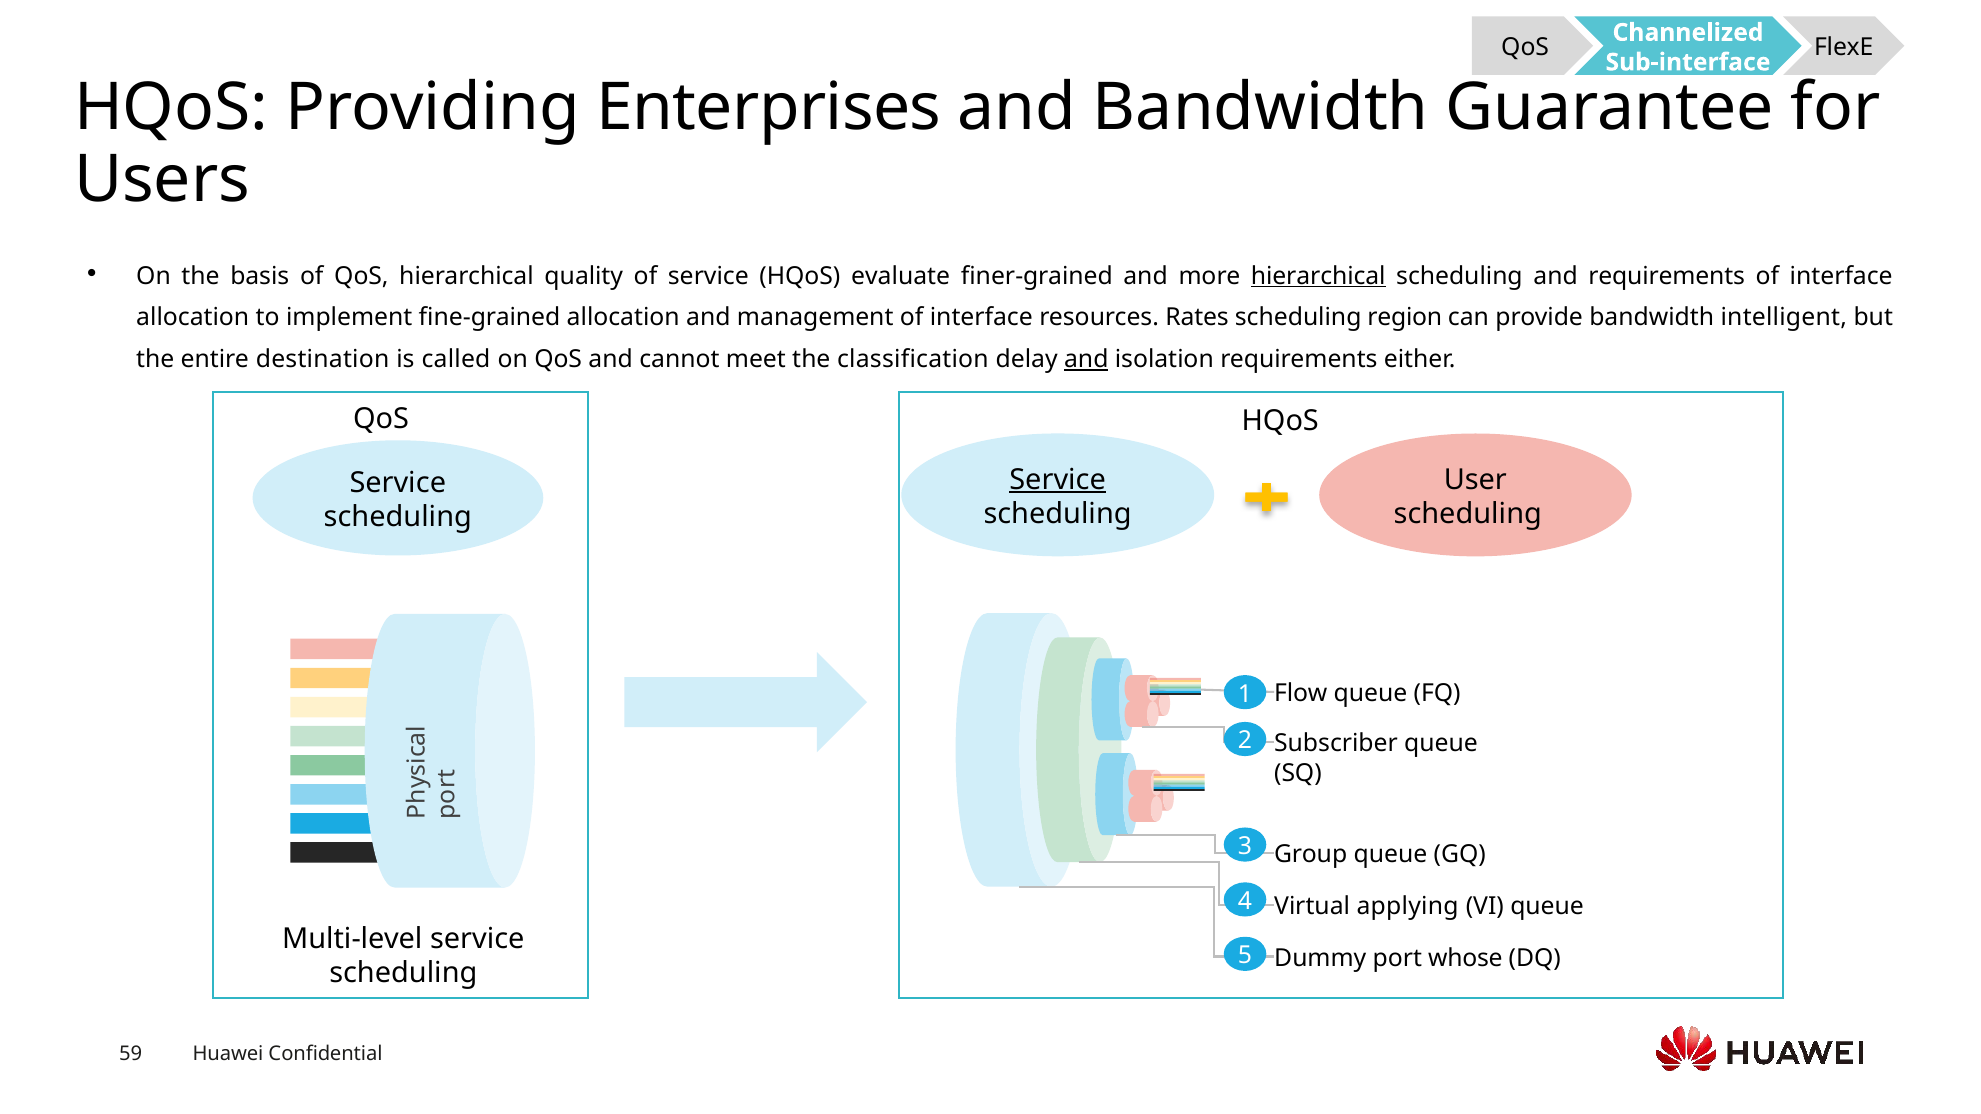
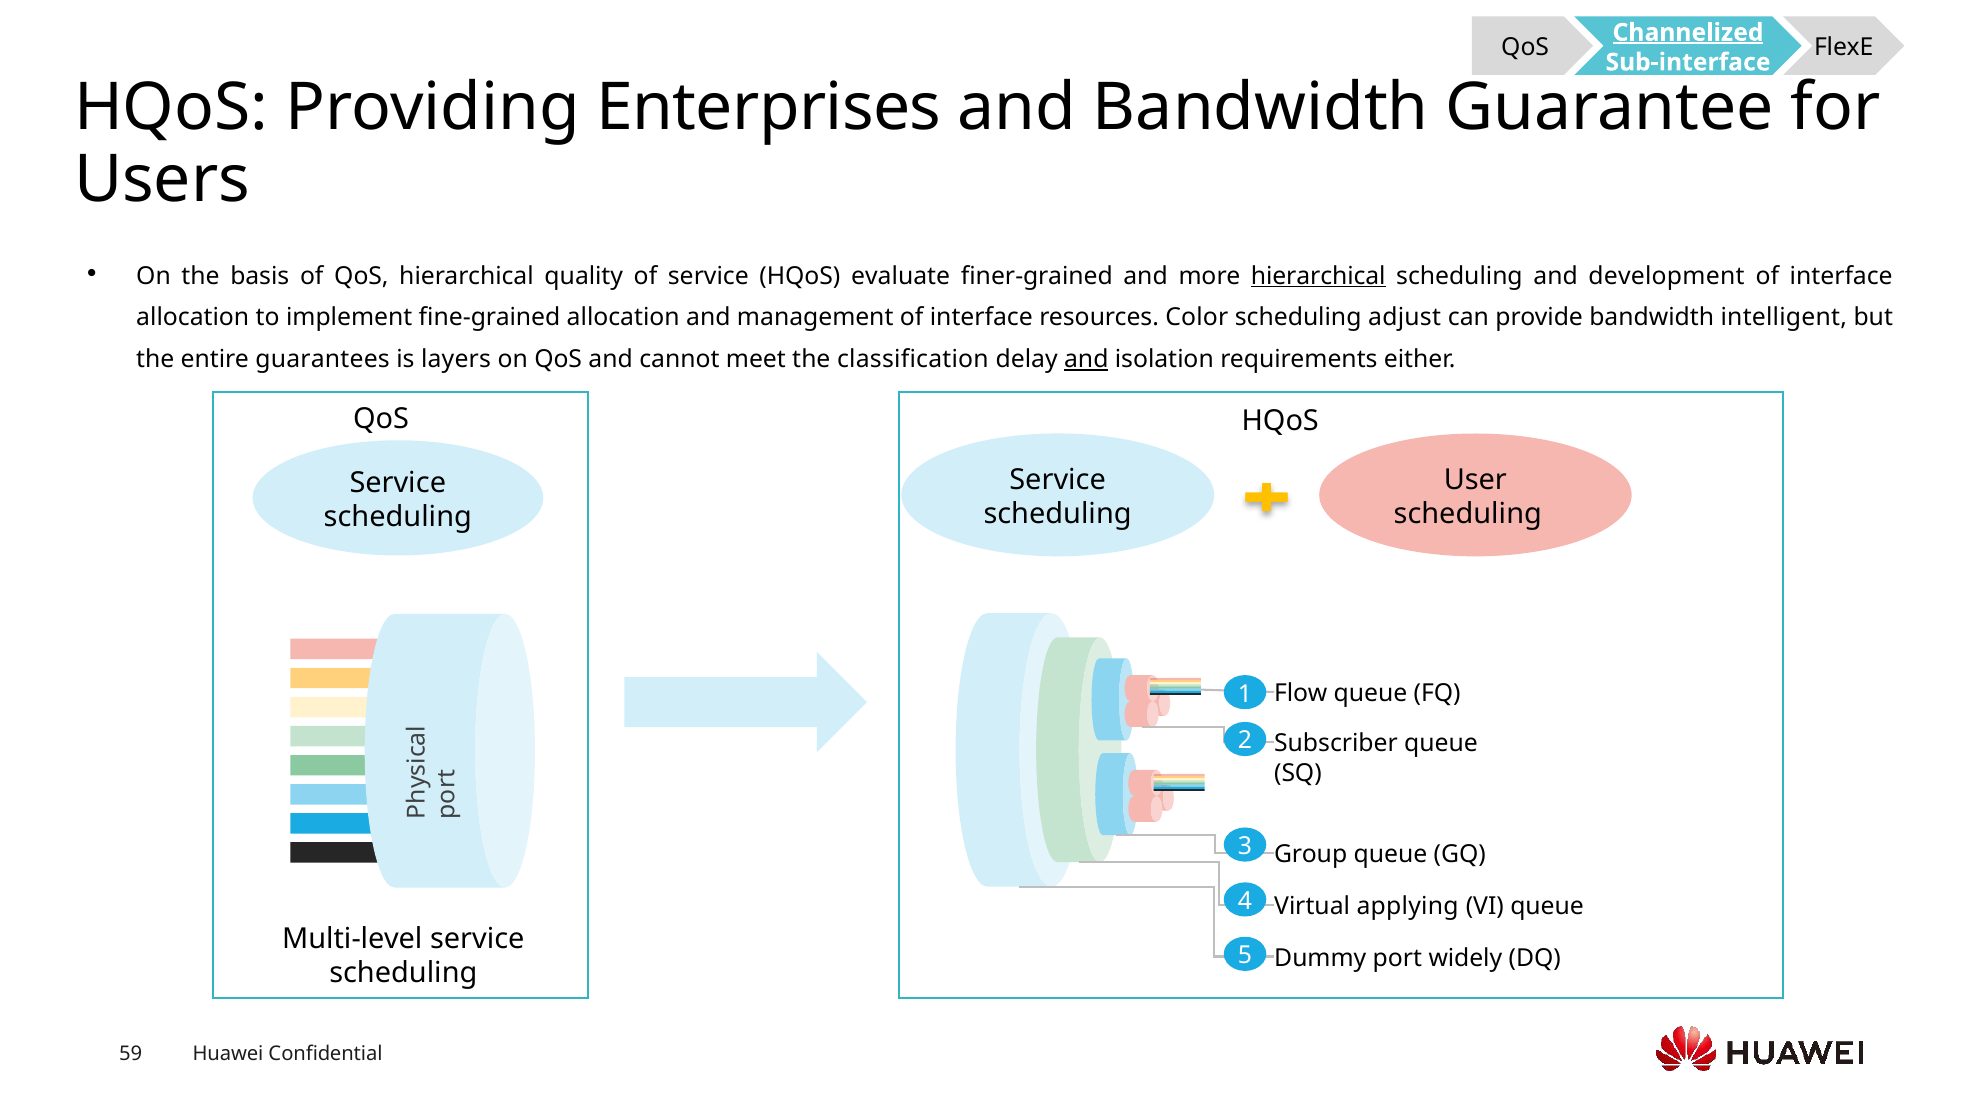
Channelized underline: none -> present (1688, 33)
and requirements: requirements -> development (1666, 276)
Rates: Rates -> Color (1197, 318)
region: region -> adjust (1405, 318)
destination: destination -> guarantees (323, 359)
called: called -> layers (456, 359)
Service underline: present -> none (1058, 480)
whose: whose -> widely (1465, 958)
